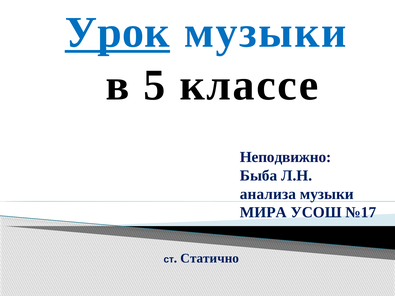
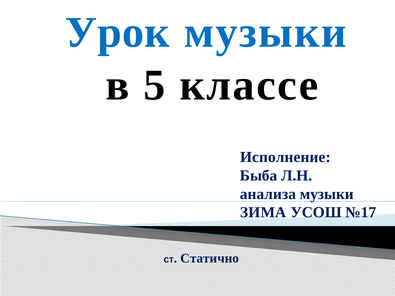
Урок underline: present -> none (117, 33)
Неподвижно: Неподвижно -> Исполнение (285, 157)
МИРА: МИРА -> ЗИМА (263, 213)
